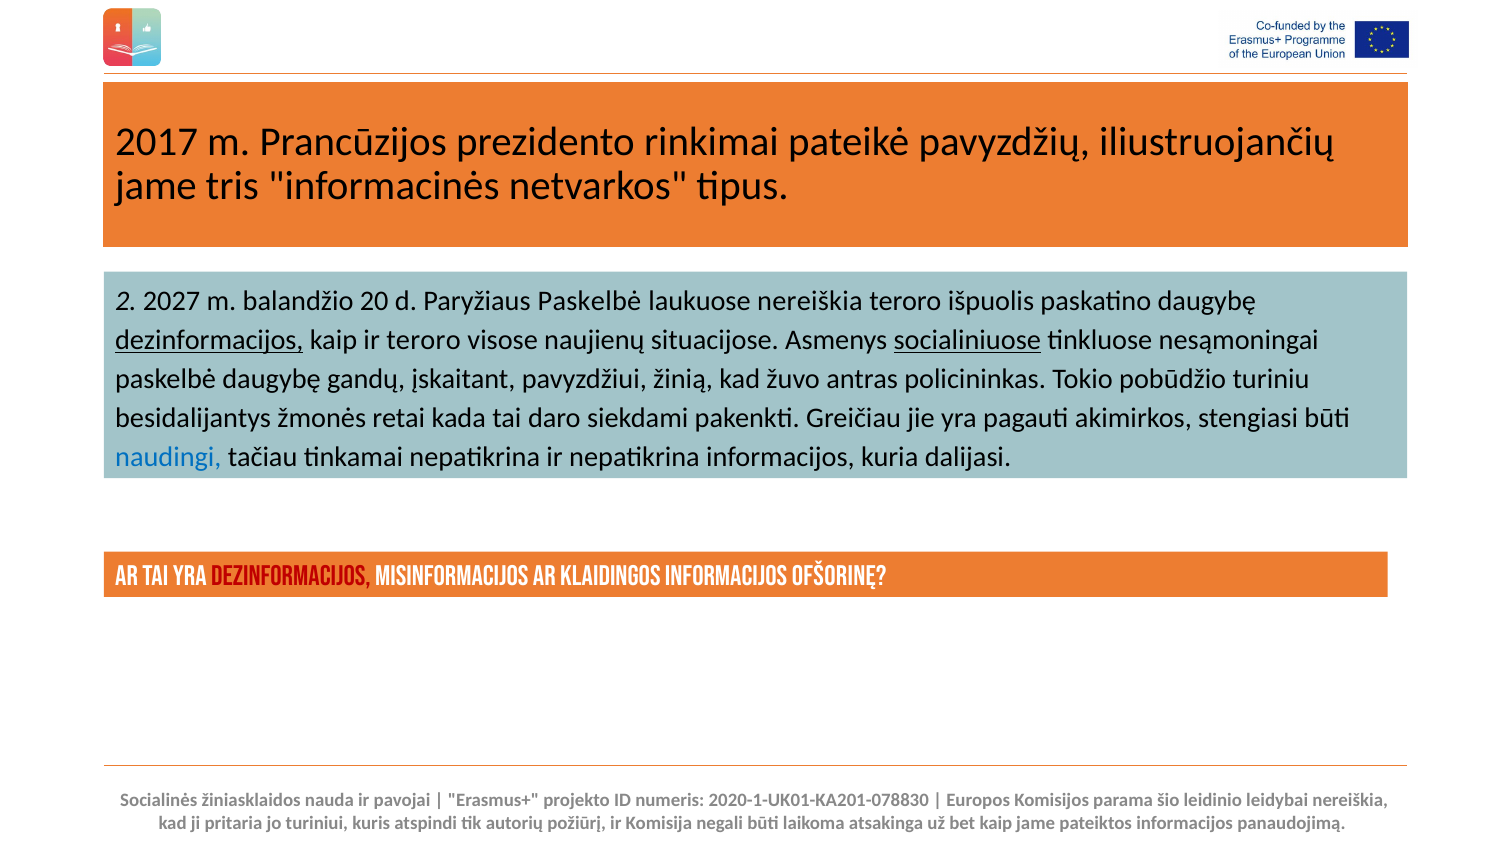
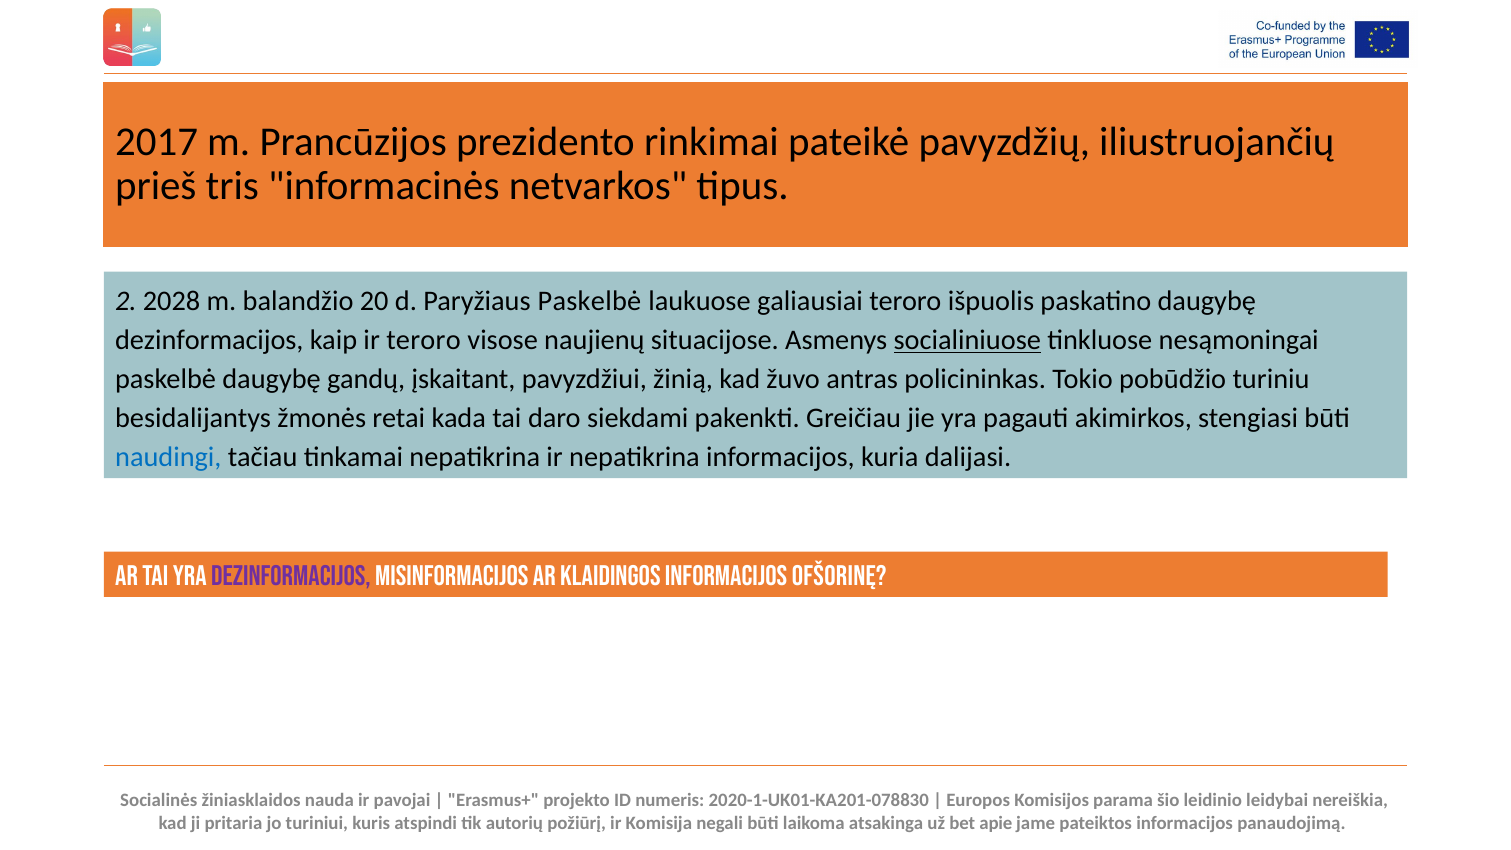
jame: jame -> prieš (156, 186)
2027: 2027 -> 2028 (172, 301)
laukuose nereiškia: nereiškia -> galiausiai (810, 301)
dezinformacijos underline: present -> none (209, 340)
dezinformacijos colour: red -> purple (291, 576)
bet kaip: kaip -> apie (996, 823)
